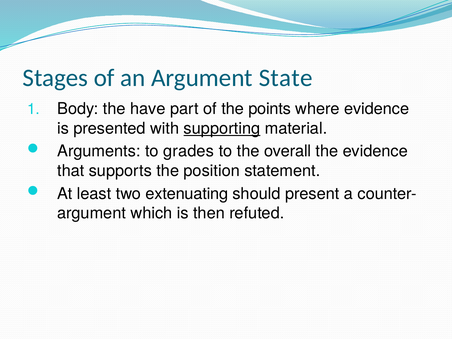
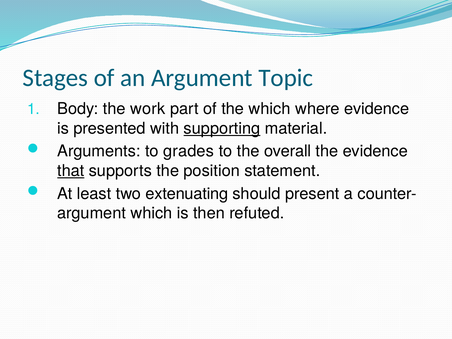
State: State -> Topic (286, 78)
have: have -> work (148, 109)
the points: points -> which (270, 109)
that underline: none -> present (71, 171)
